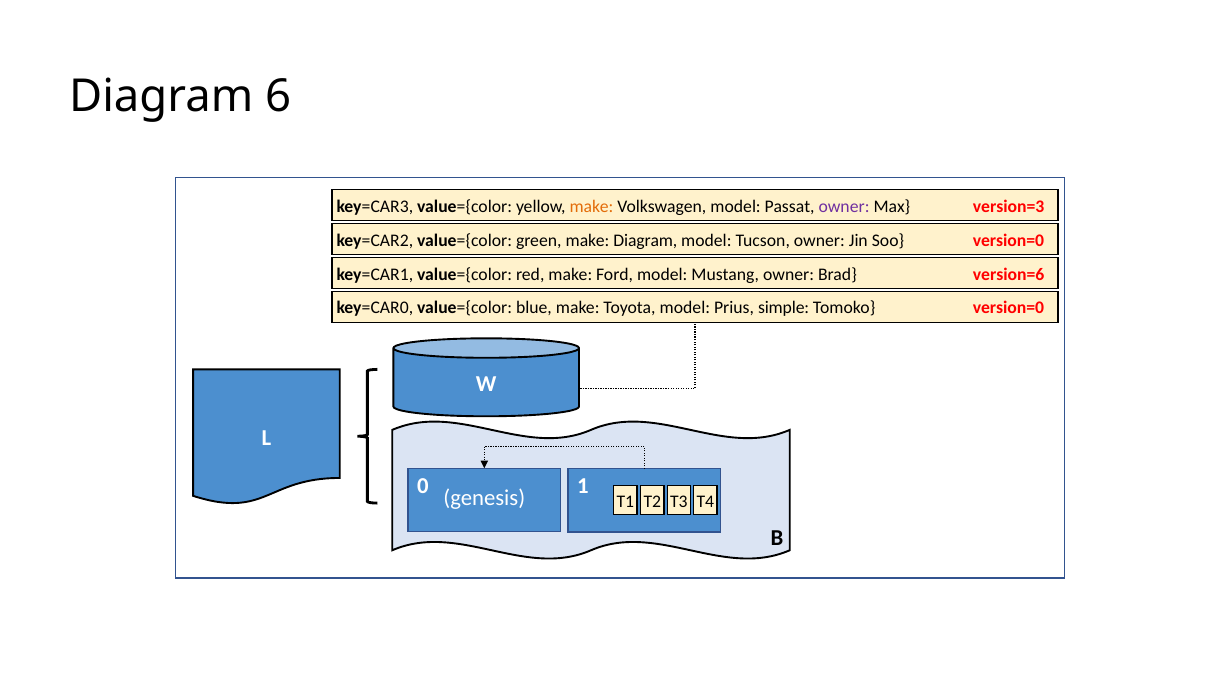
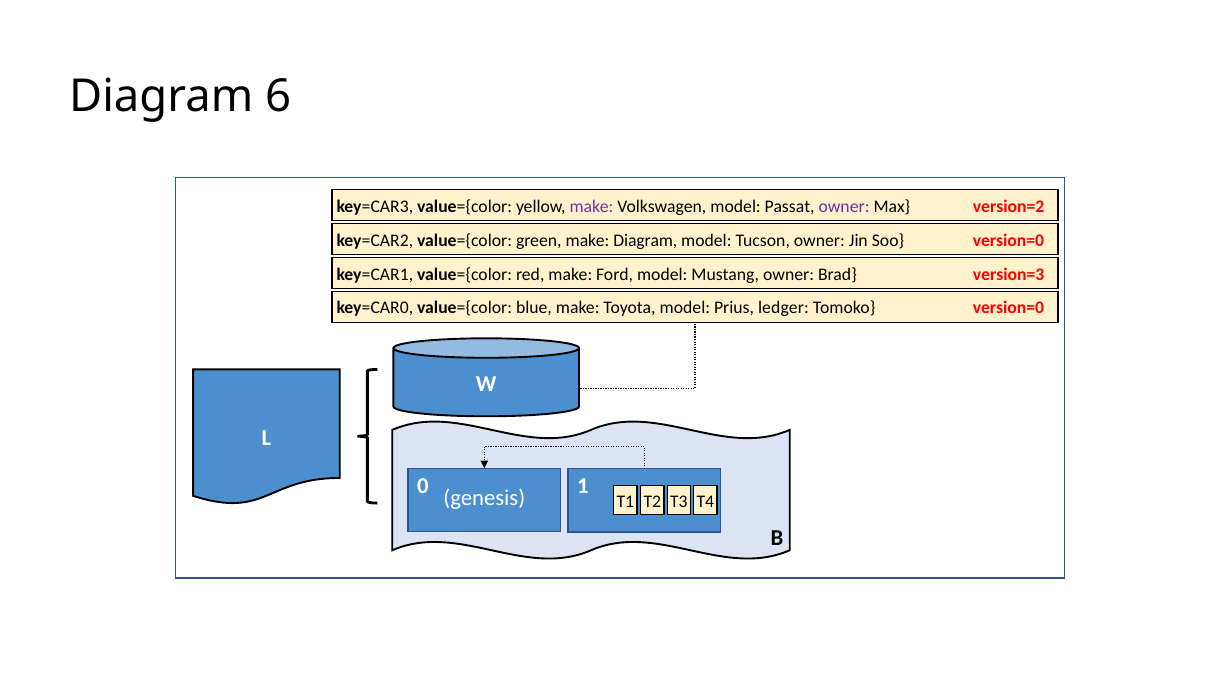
make colour: orange -> purple (591, 206)
version=3: version=3 -> version=2 (1009, 206)
version=6: version=6 -> version=3 (1009, 274)
simple: simple -> ledger (783, 308)
